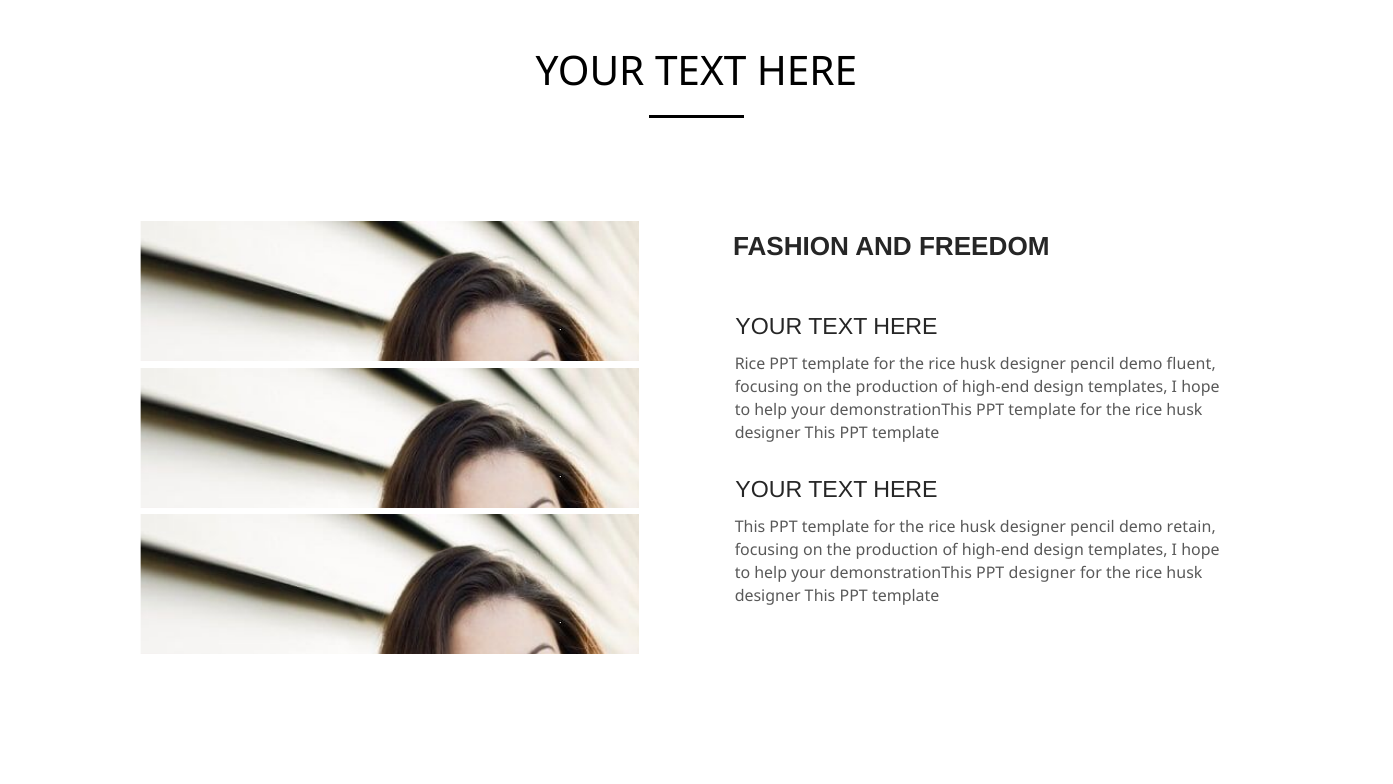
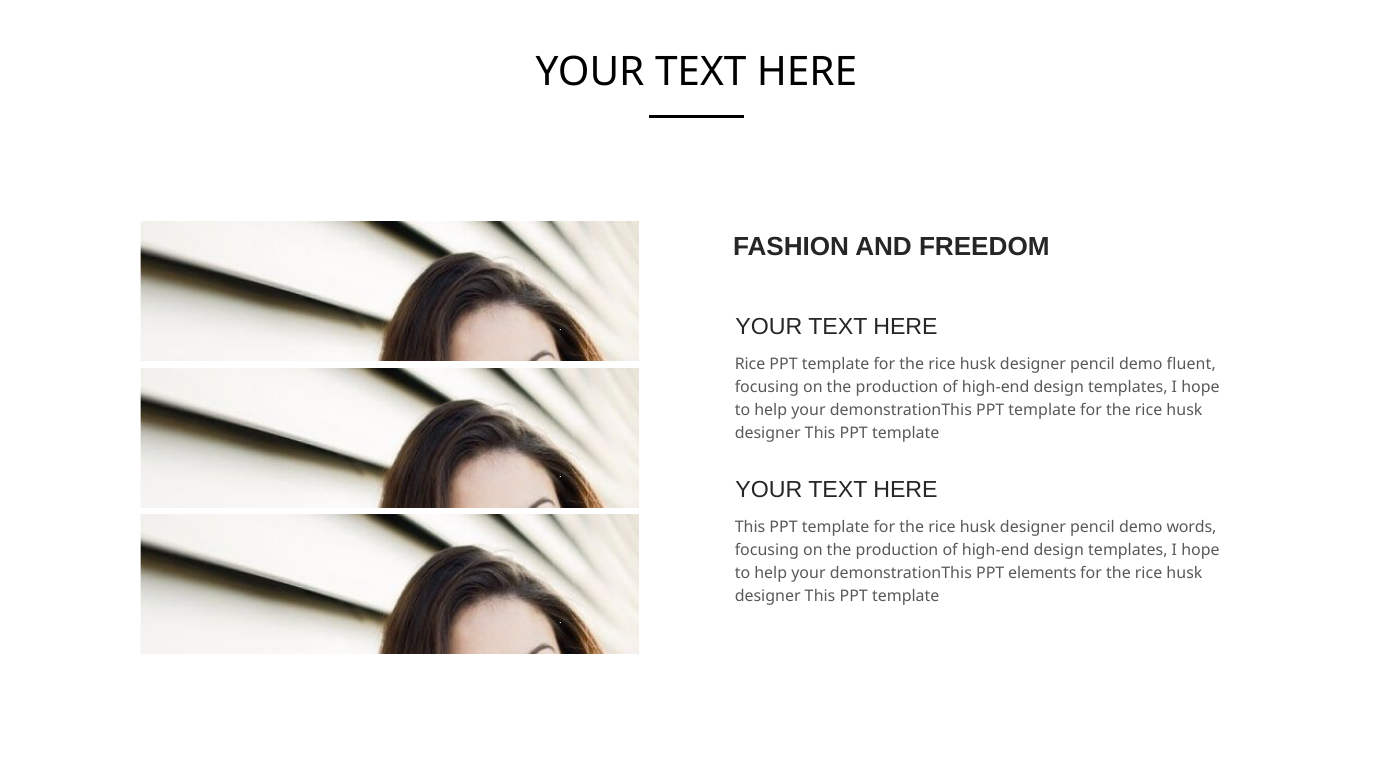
retain: retain -> words (1191, 527)
PPT designer: designer -> elements (1042, 573)
